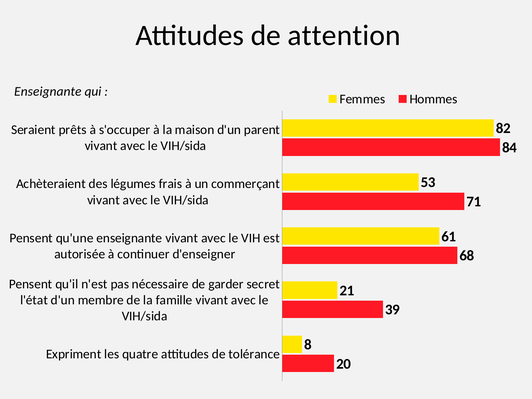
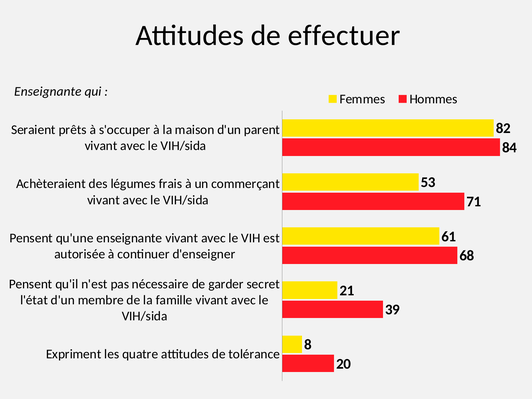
attention: attention -> effectuer (344, 35)
